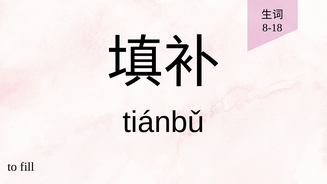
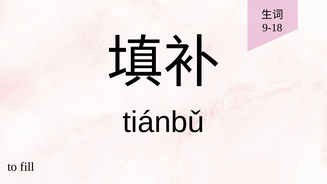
8-18: 8-18 -> 9-18 (272, 28)
